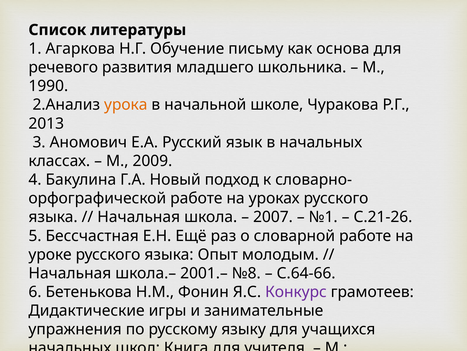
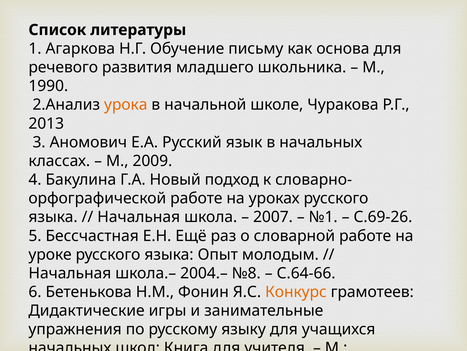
С.21-26: С.21-26 -> С.69-26 (383, 217)
2001.–: 2001.– -> 2004.– (204, 273)
Конкурс colour: purple -> orange (296, 291)
